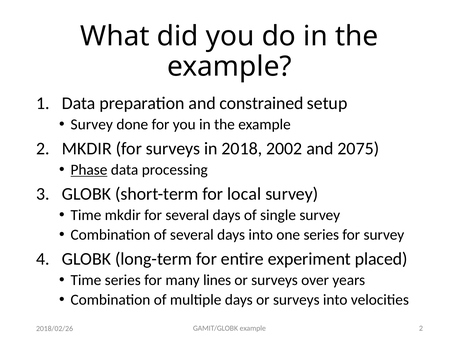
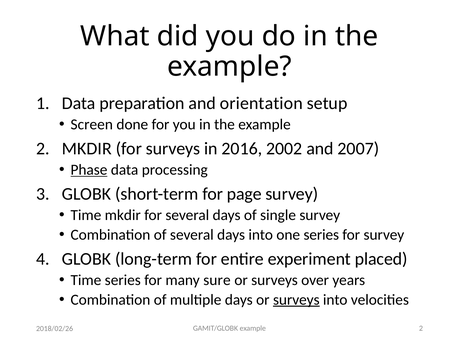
constrained: constrained -> orientation (261, 103)
Survey: Survey -> Screen (92, 125)
2018: 2018 -> 2016 (242, 149)
2075: 2075 -> 2007 (358, 149)
local: local -> page (244, 194)
lines: lines -> sure (217, 280)
surveys underline: none -> present (296, 300)
